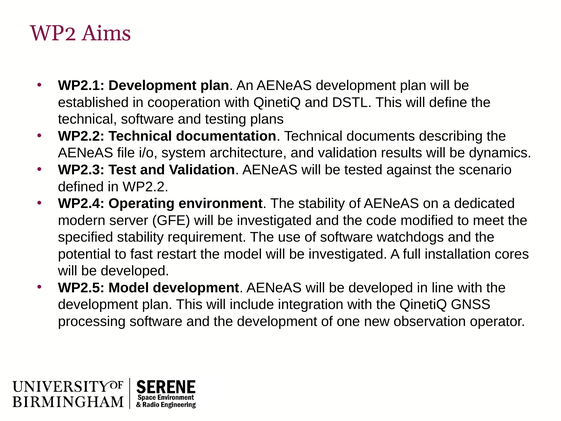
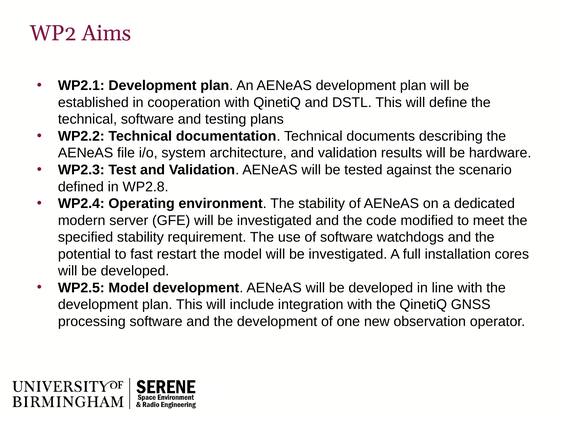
dynamics: dynamics -> hardware (500, 153)
in WP2.2: WP2.2 -> WP2.8 (146, 187)
